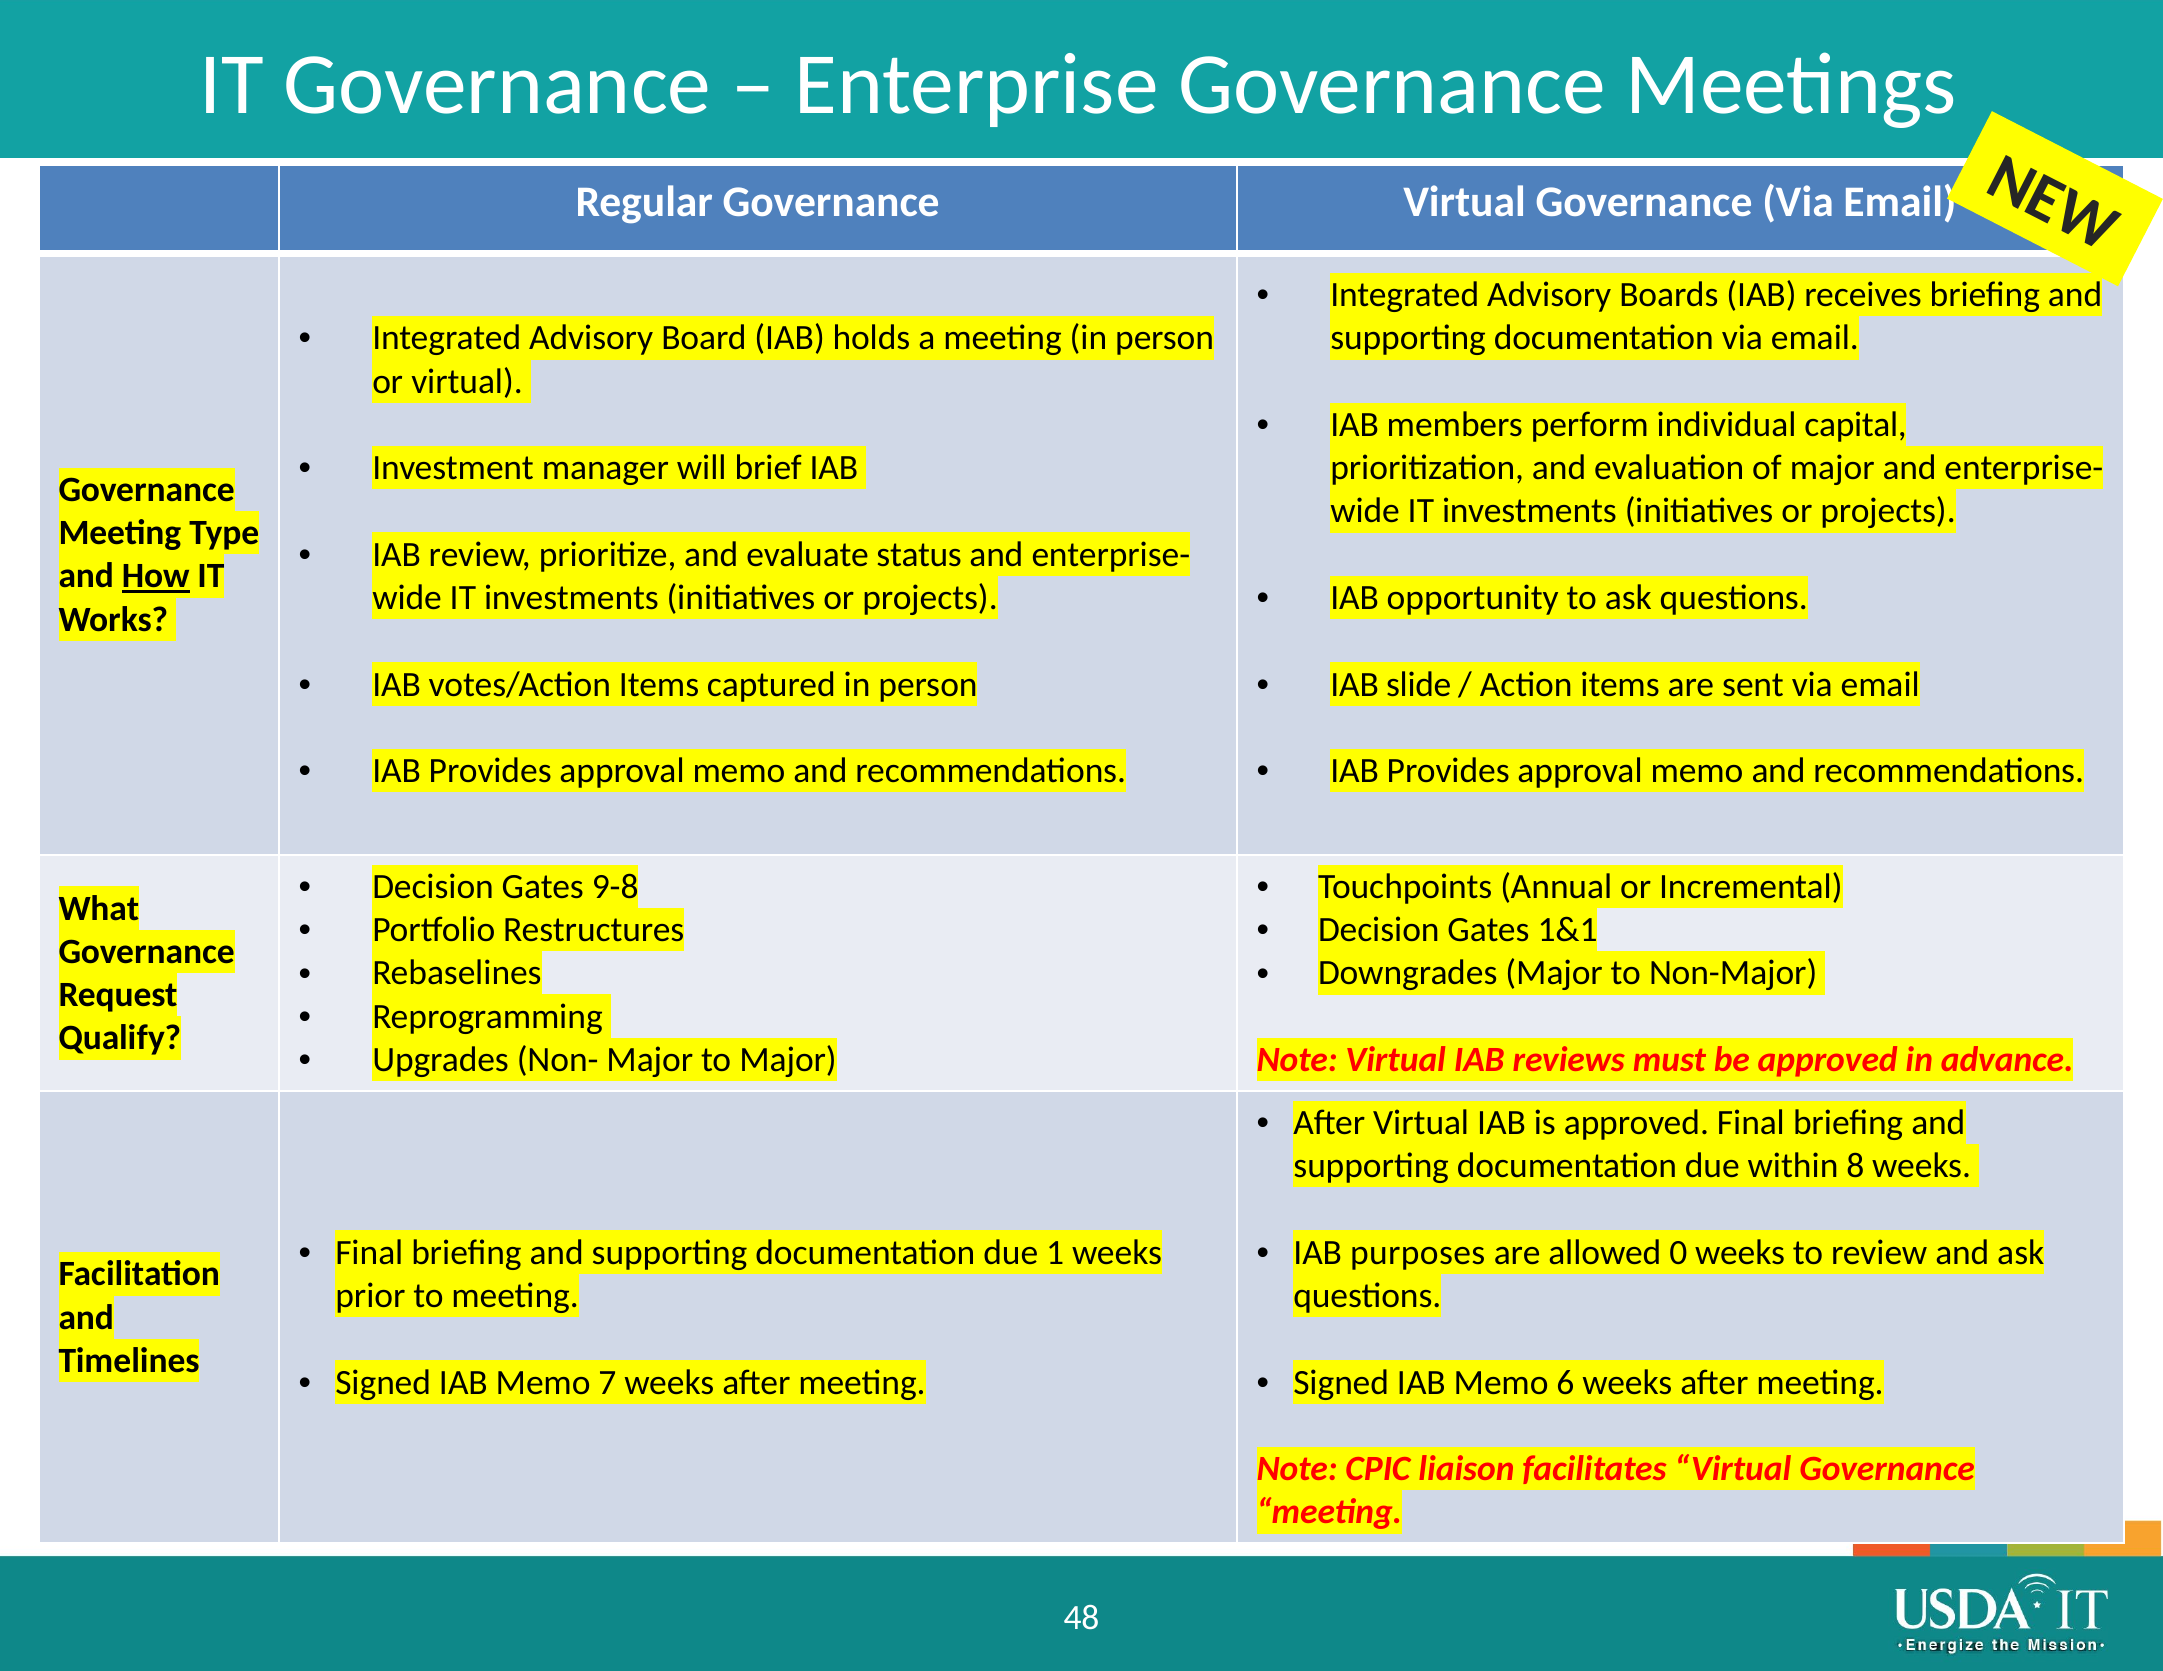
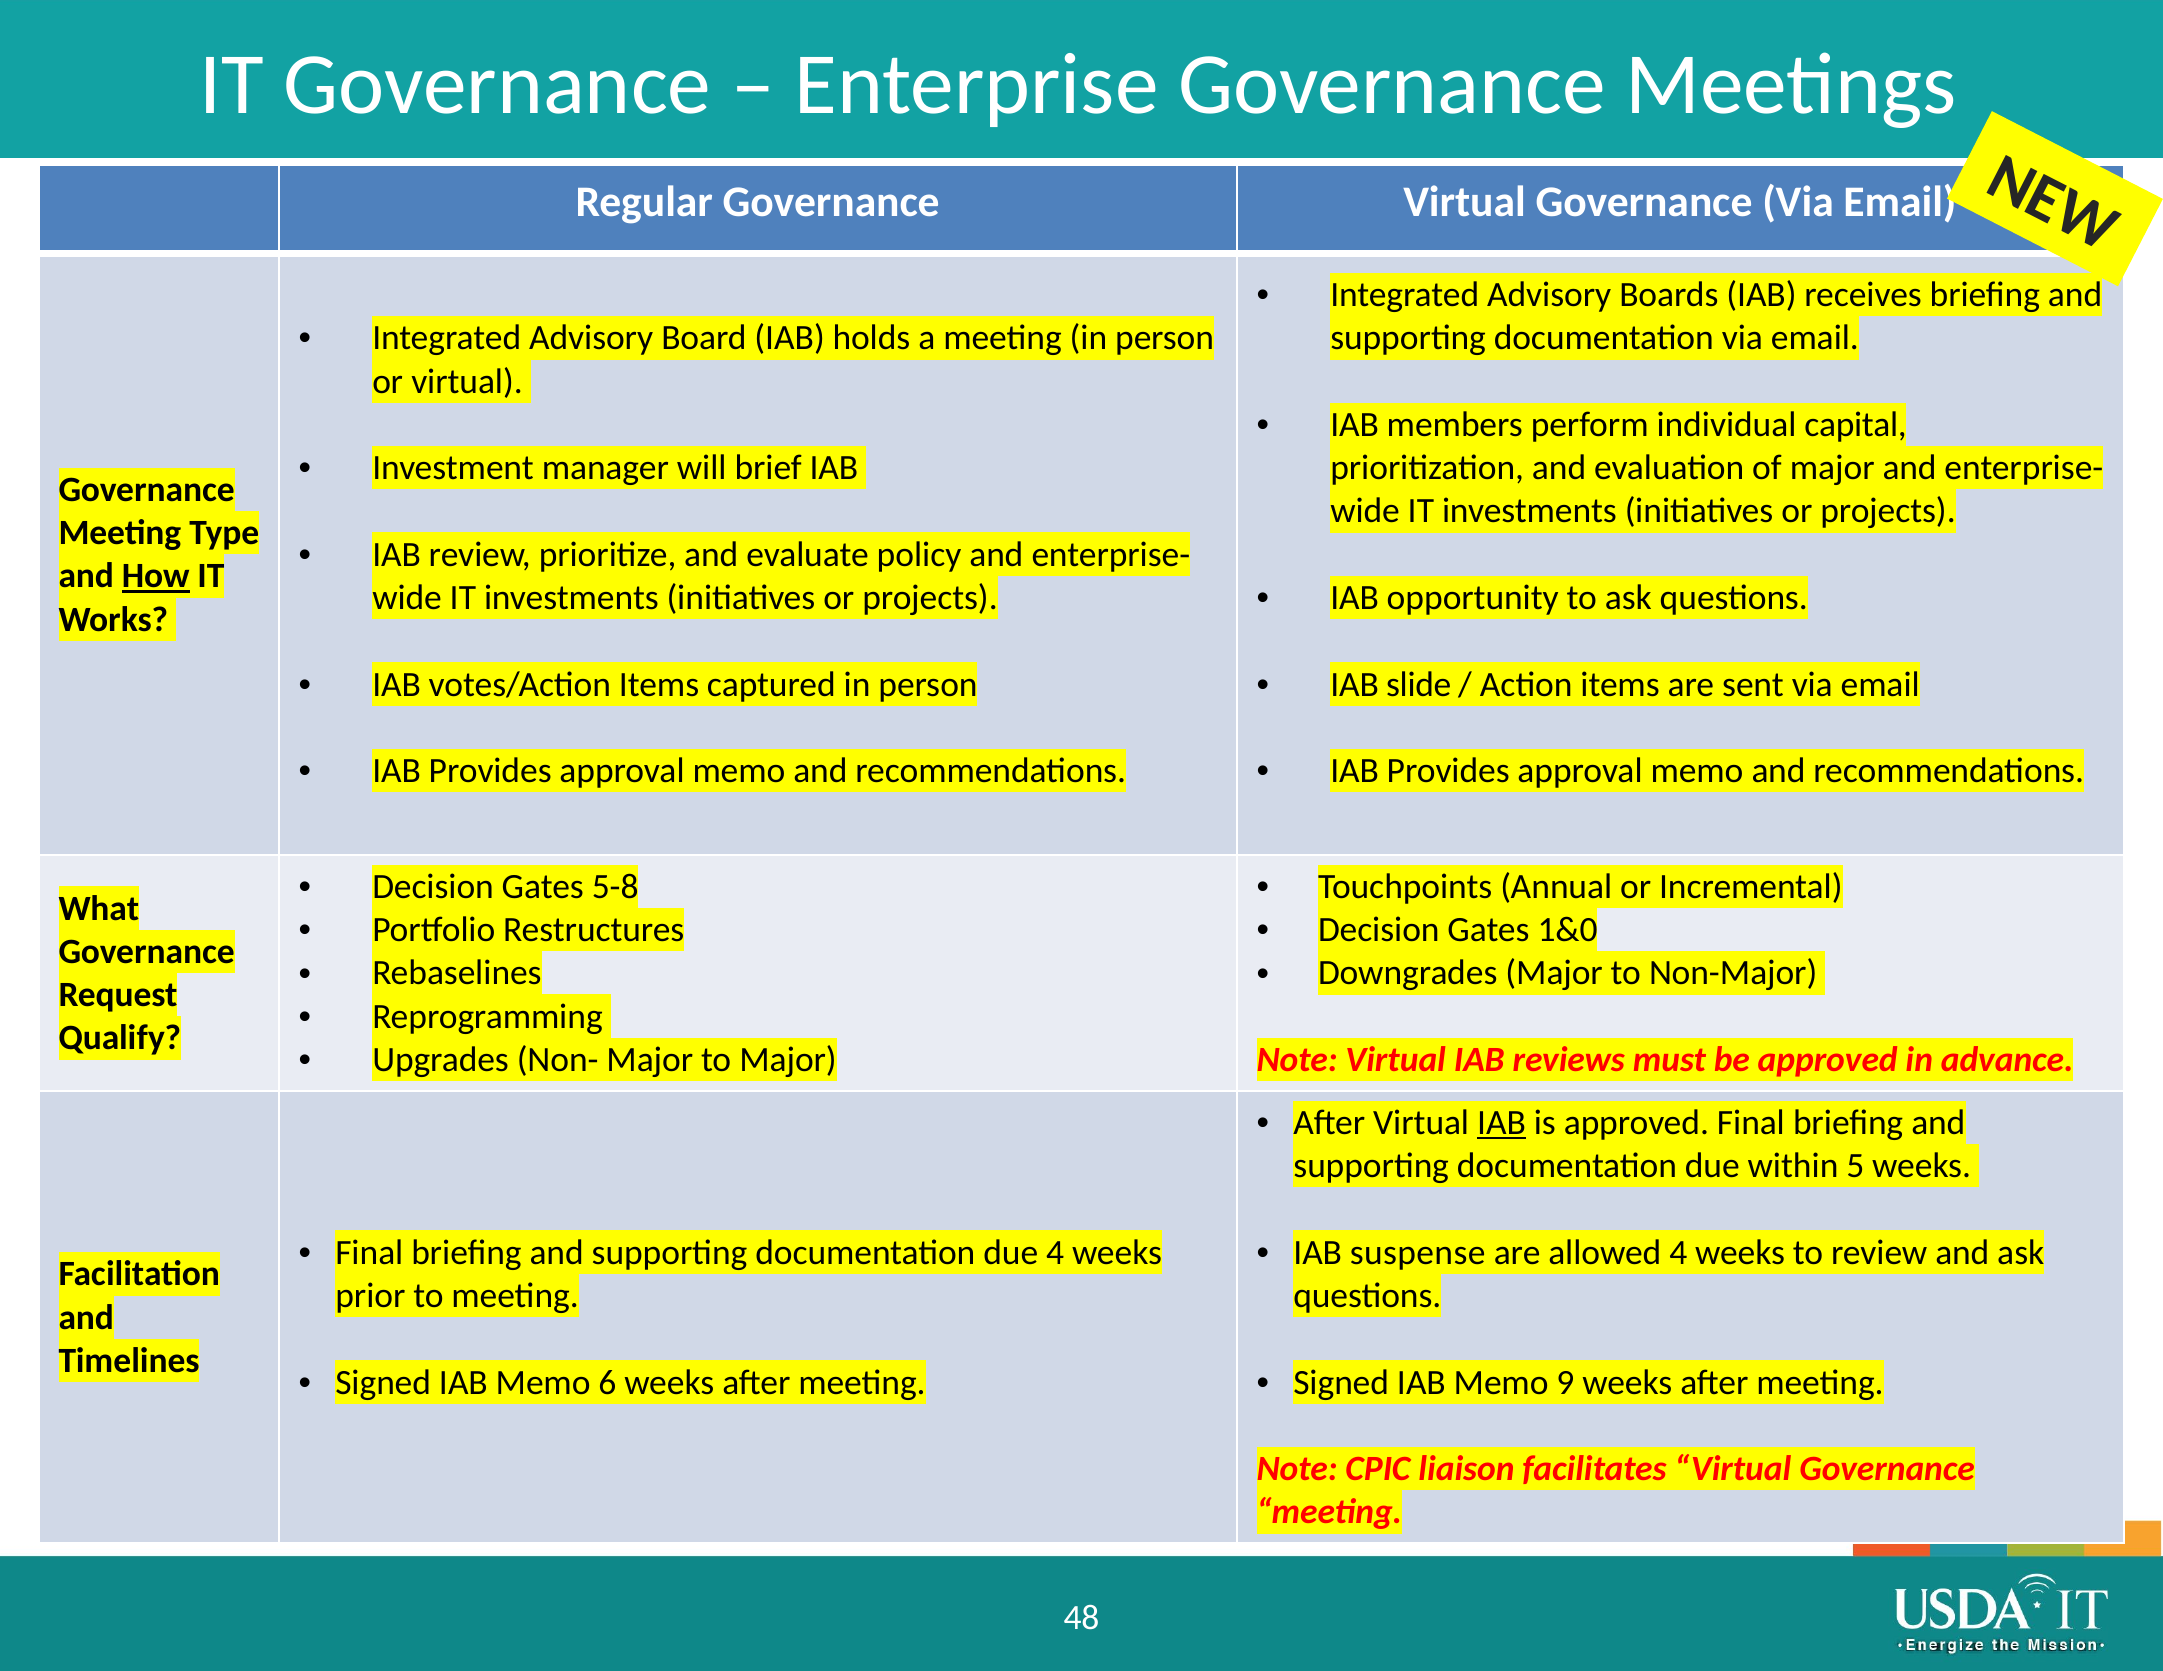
status: status -> policy (919, 555)
9-8: 9-8 -> 5-8 (615, 887)
1&1: 1&1 -> 1&0 (1568, 930)
IAB underline: none -> present (1502, 1123)
8: 8 -> 5 (1855, 1166)
due 1: 1 -> 4 (1055, 1253)
purposes: purposes -> suspense (1418, 1253)
allowed 0: 0 -> 4 (1678, 1253)
7: 7 -> 6 (607, 1383)
6: 6 -> 9 (1565, 1383)
